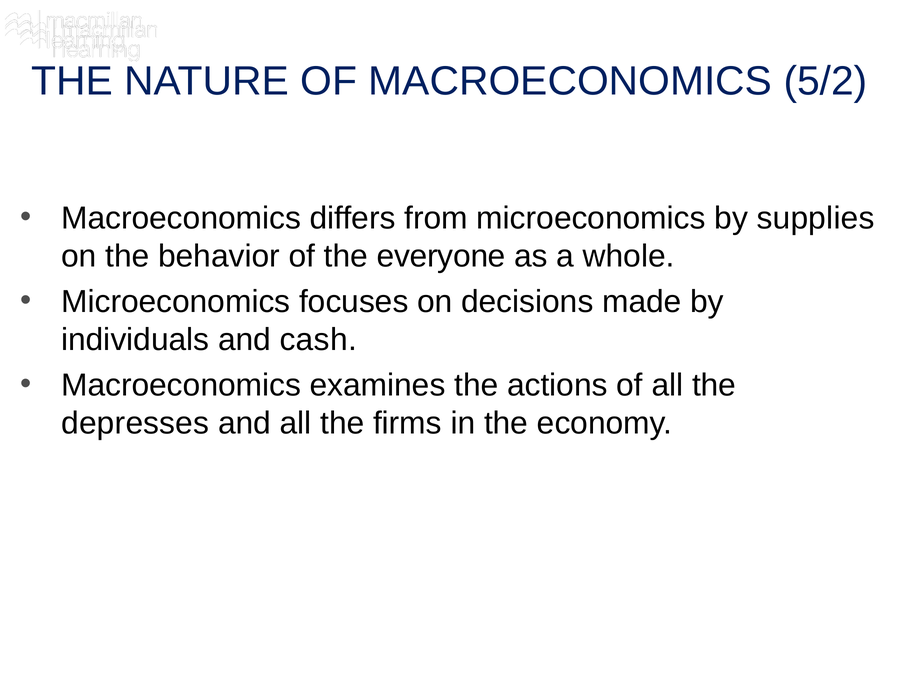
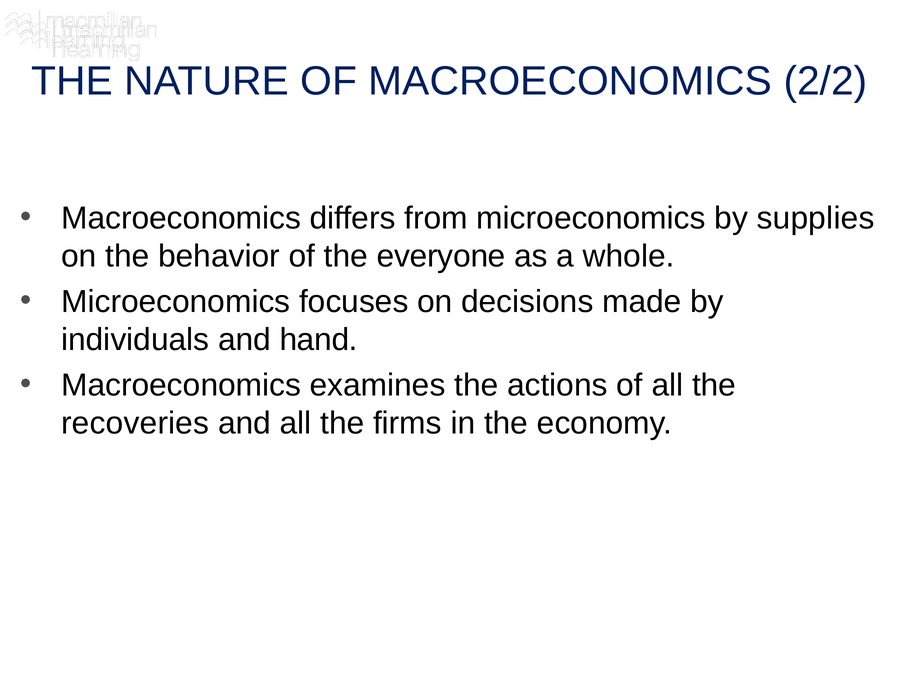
5/2: 5/2 -> 2/2 (826, 81)
cash: cash -> hand (319, 340)
depresses: depresses -> recoveries (135, 423)
